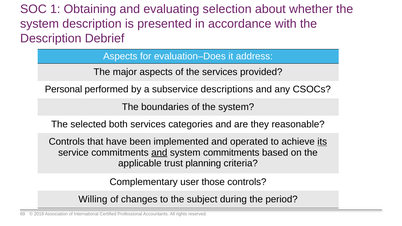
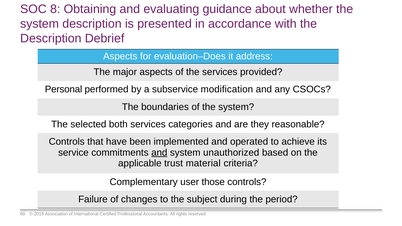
1: 1 -> 8 (55, 9)
selection: selection -> guidance (227, 9)
descriptions: descriptions -> modification (227, 90)
its underline: present -> none (322, 142)
system commitments: commitments -> unauthorized (231, 153)
planning: planning -> material (203, 163)
Willing: Willing -> Failure (93, 199)
